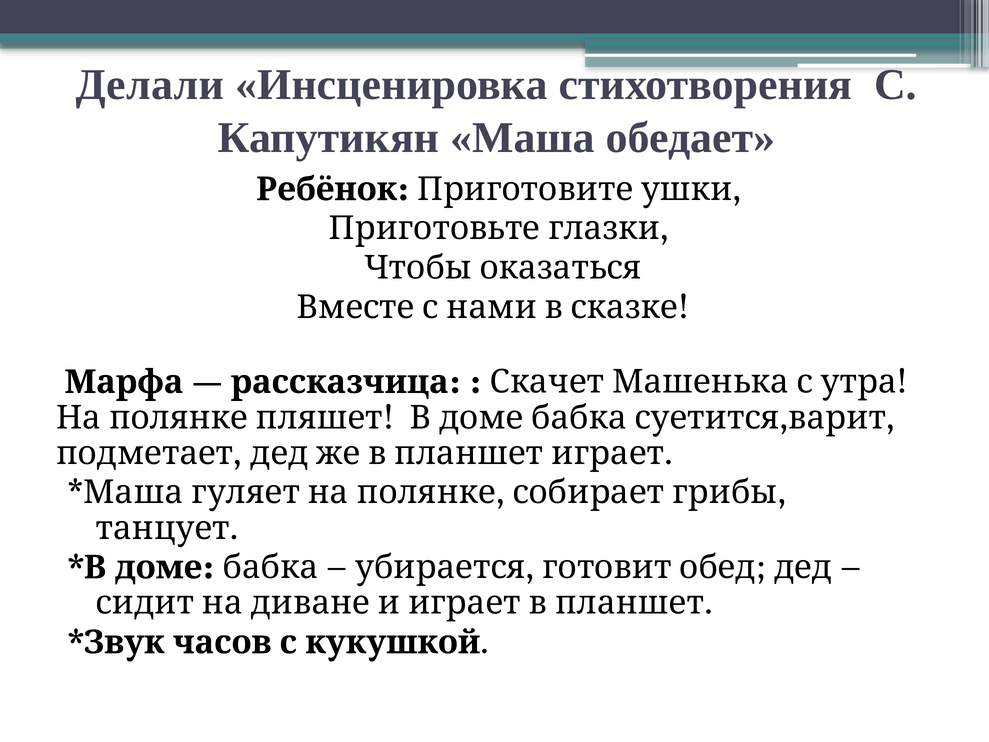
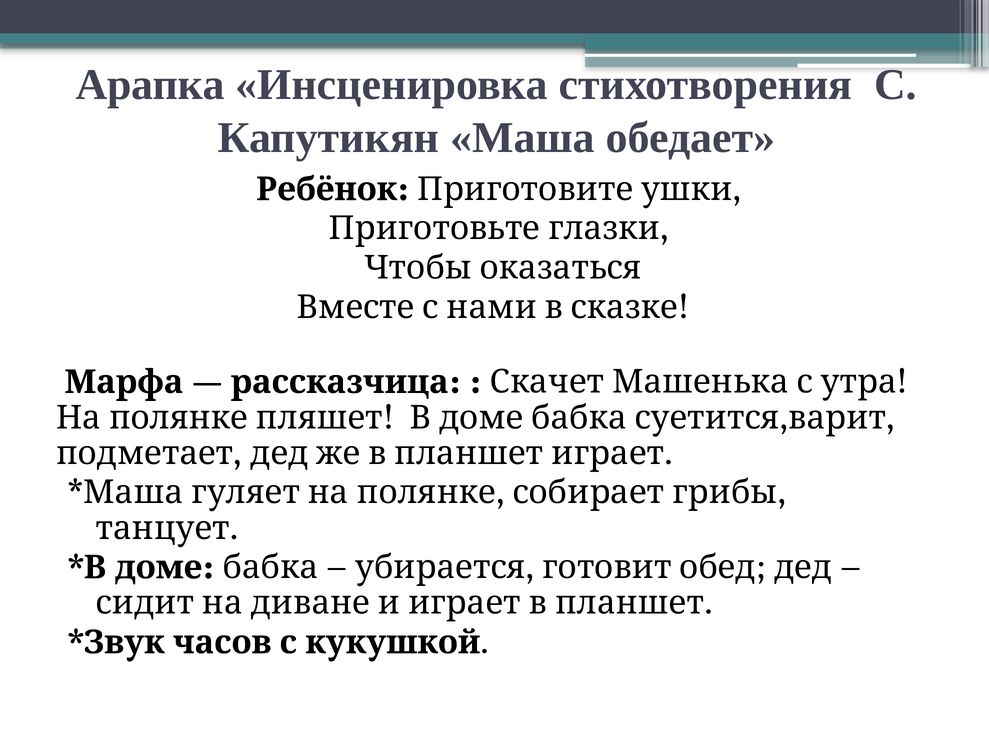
Делали: Делали -> Арапка (150, 85)
